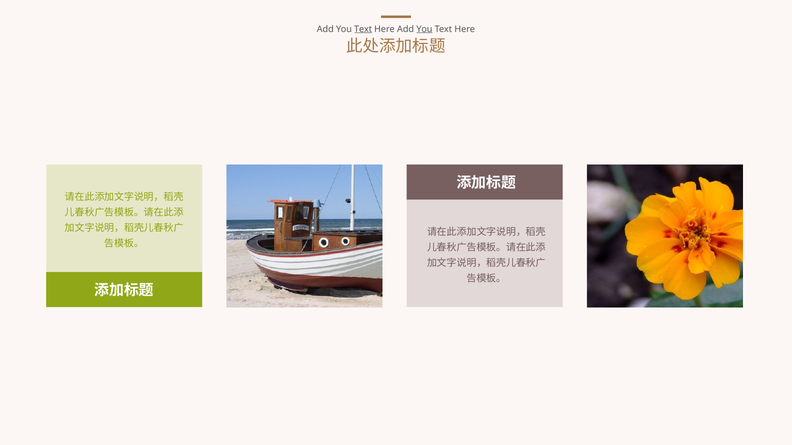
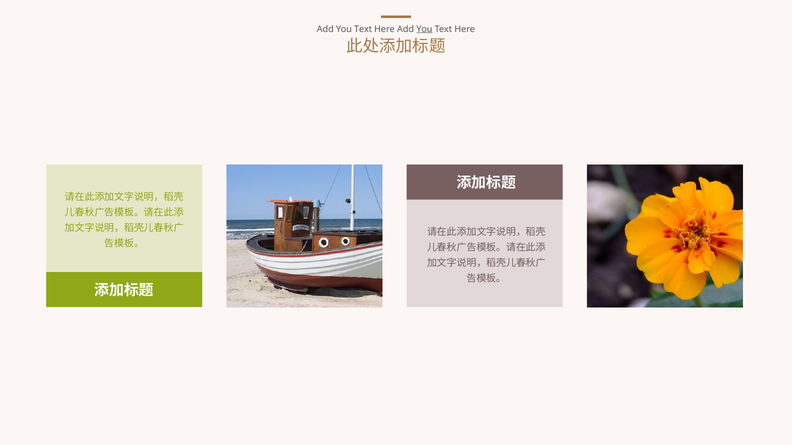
Text underline: present -> none (363, 29)
